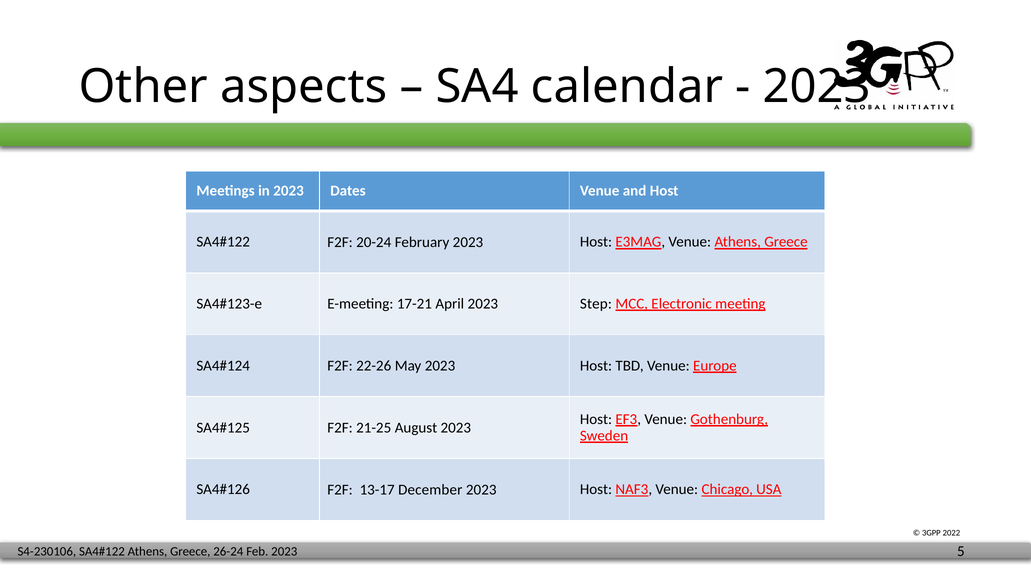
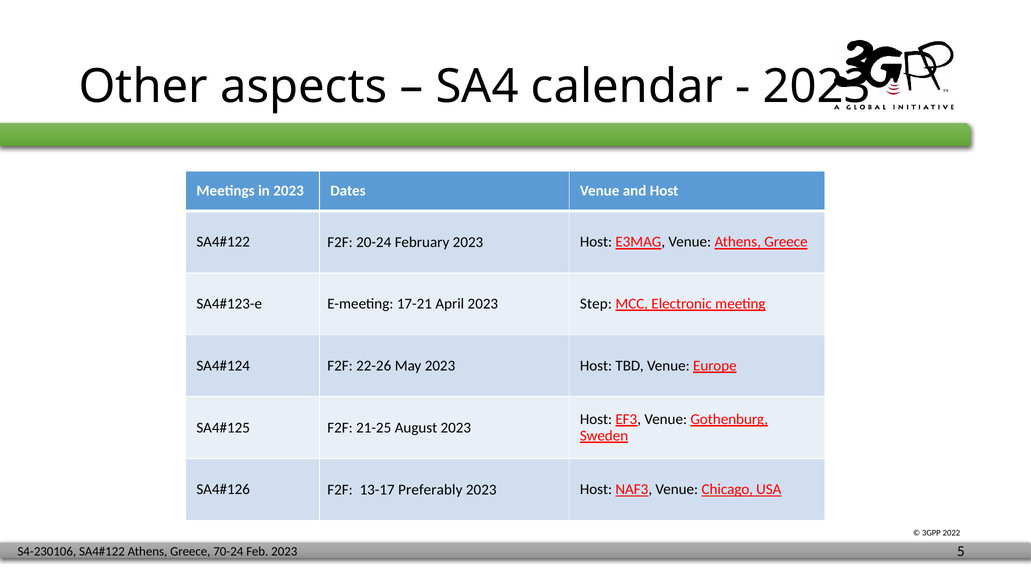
December: December -> Preferably (430, 490)
26-24: 26-24 -> 70-24 (228, 551)
